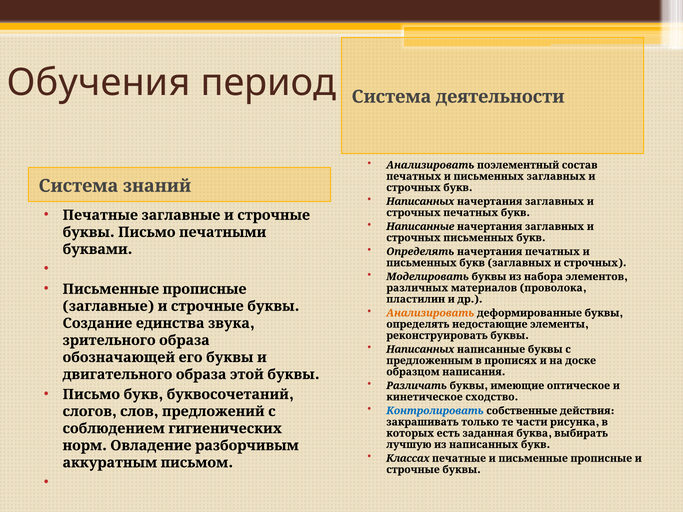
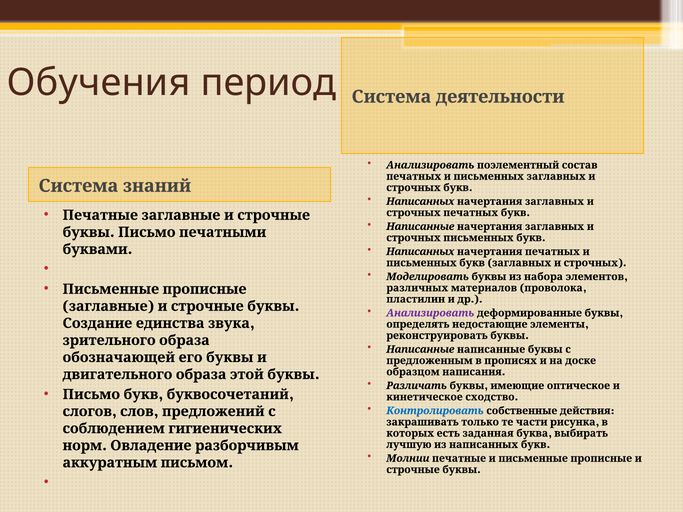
Определять: Определять -> Написанных (420, 252)
Анализировать colour: orange -> purple (430, 313)
Написанных: Написанных -> Написанные (420, 349)
Классах: Классах -> Молнии (408, 459)
